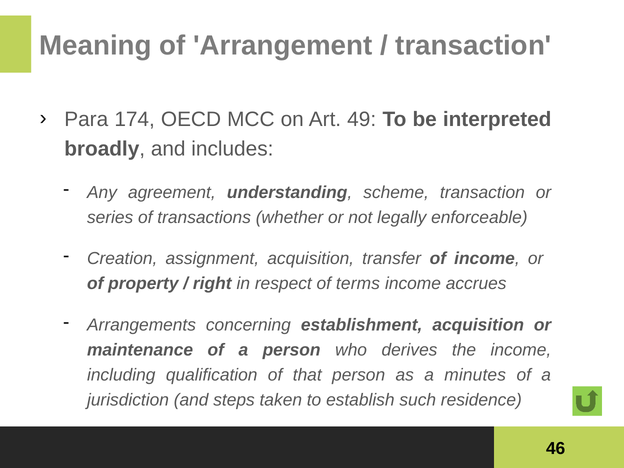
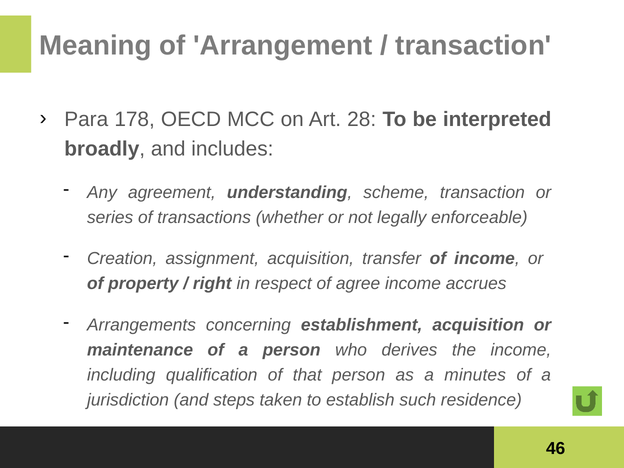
174: 174 -> 178 (135, 119)
49: 49 -> 28 (362, 119)
terms: terms -> agree (358, 284)
